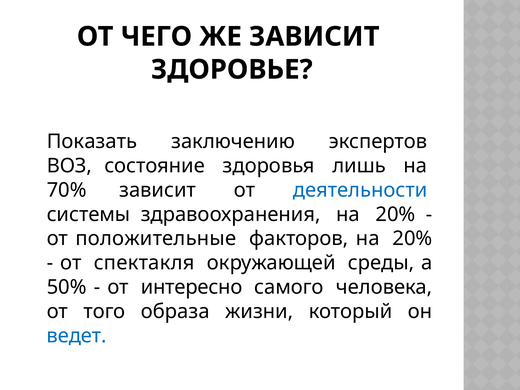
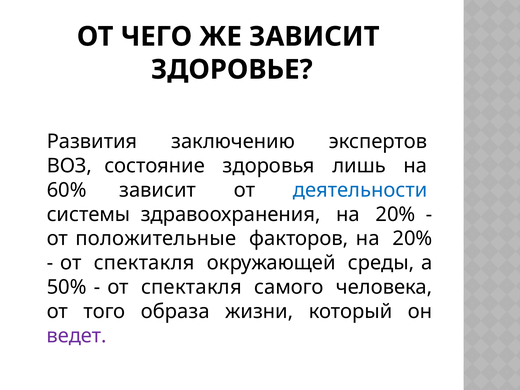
Показать: Показать -> Развития (92, 142)
70%: 70% -> 60% (67, 190)
интересно: интересно -> спектакля (191, 287)
ведет colour: blue -> purple (77, 336)
